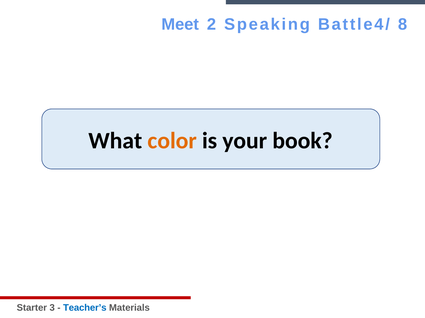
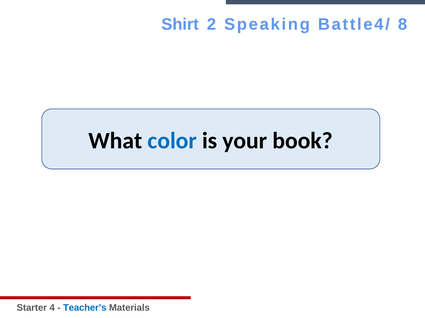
Meet: Meet -> Shirt (180, 24)
color colour: orange -> blue (172, 141)
3: 3 -> 4 (52, 308)
